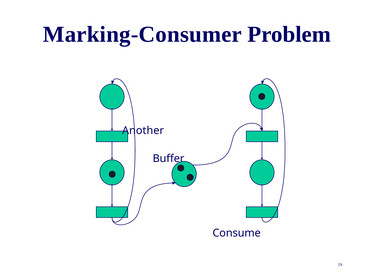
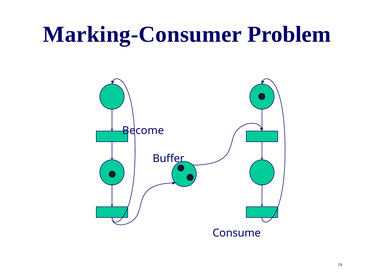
Another: Another -> Become (143, 131)
